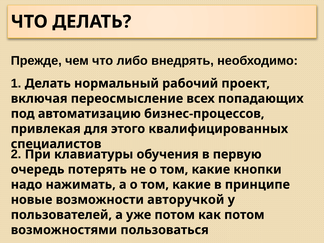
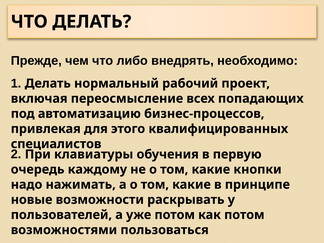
потерять: потерять -> каждому (97, 169)
авторучкой: авторучкой -> раскрывать (186, 200)
